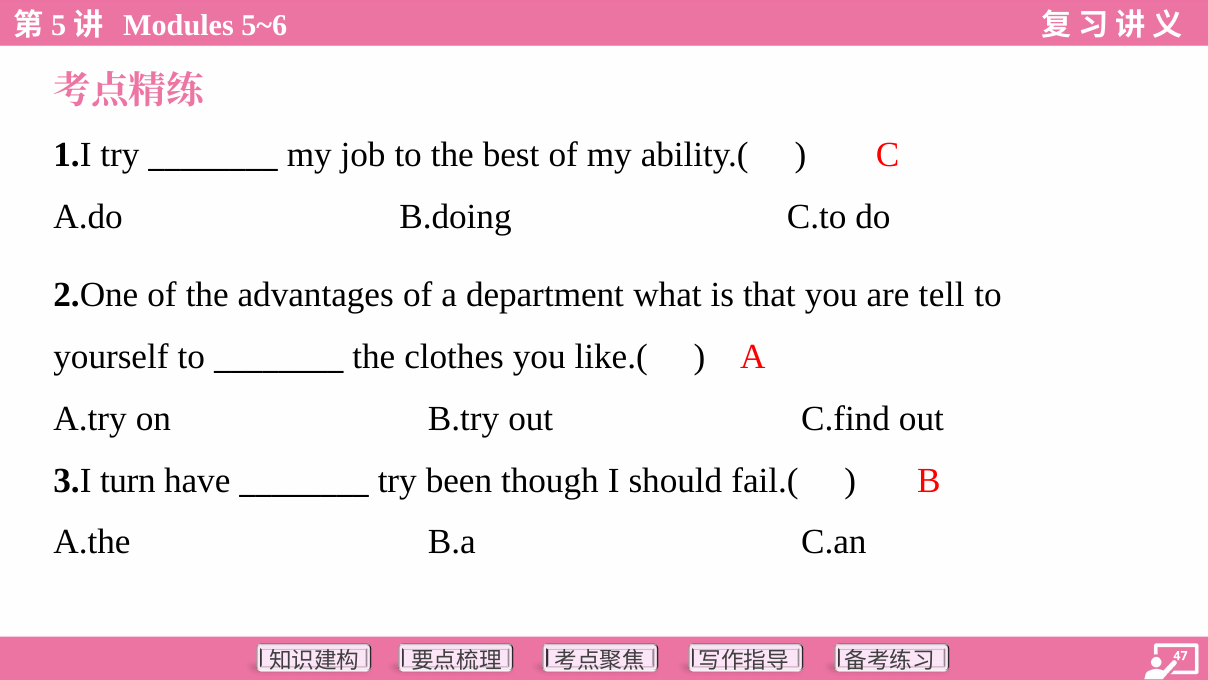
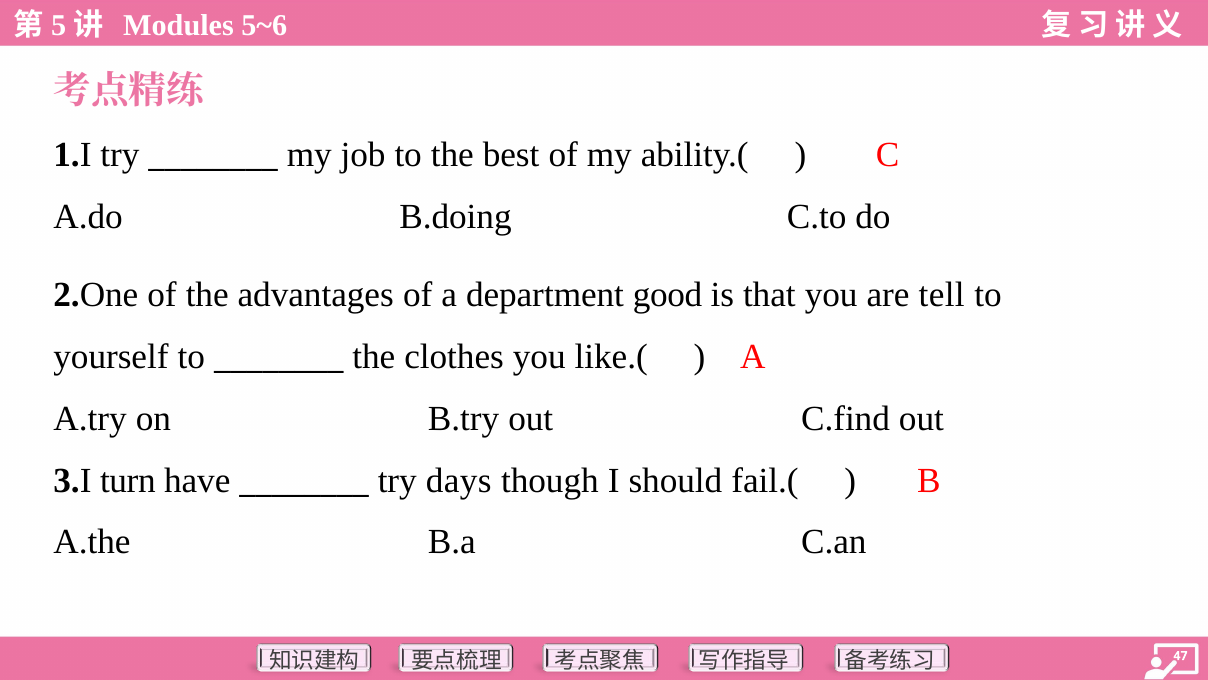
what: what -> good (668, 295)
been: been -> days (459, 480)
